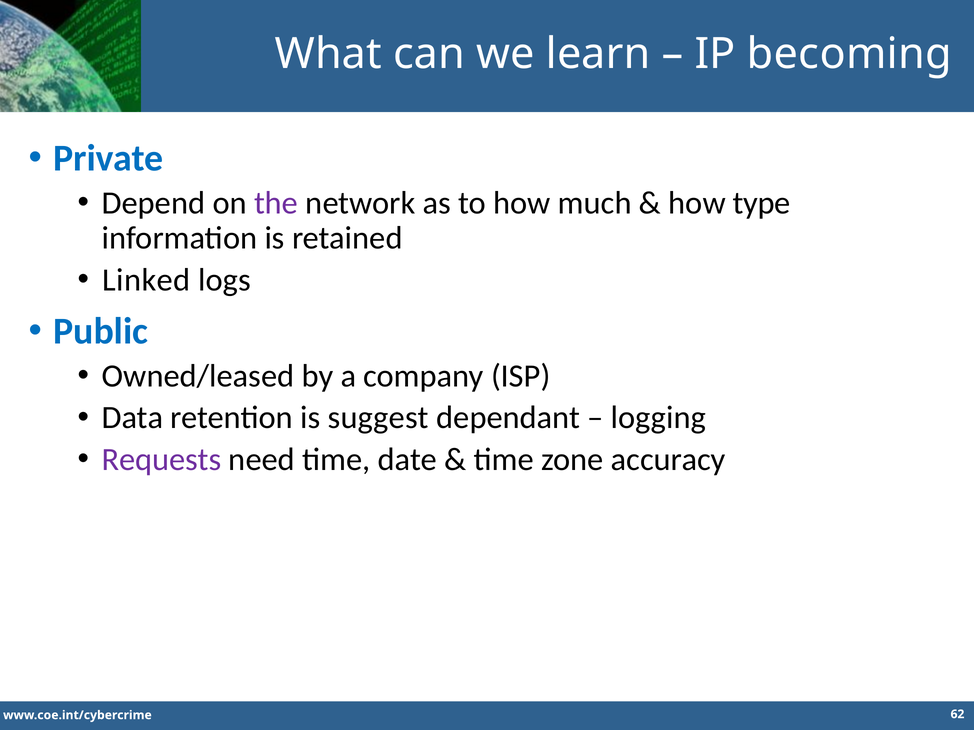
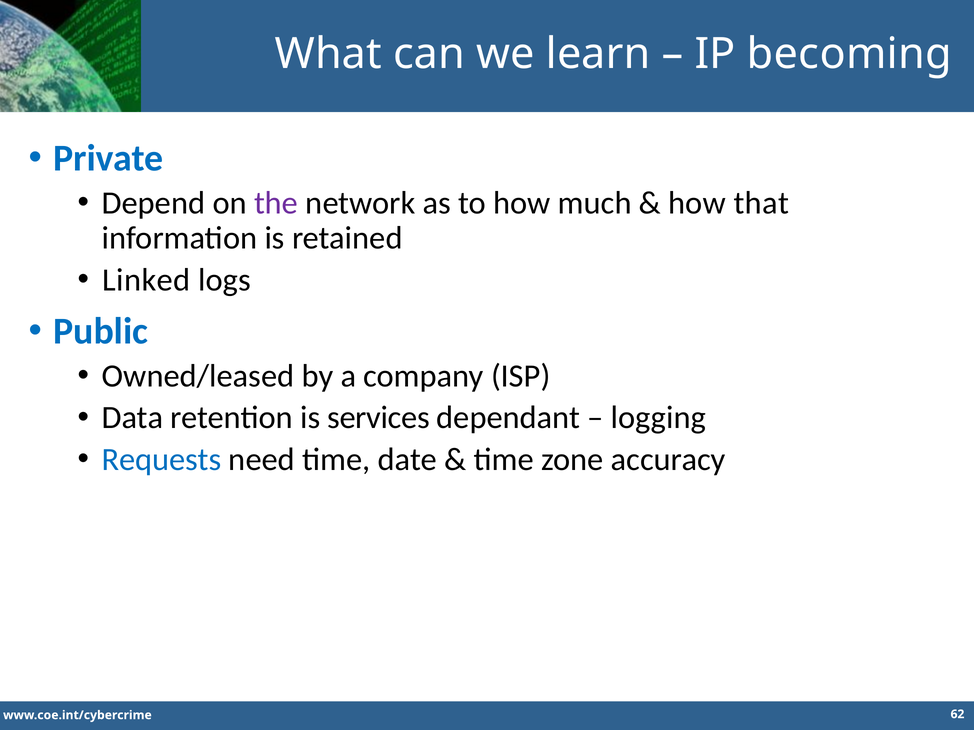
type: type -> that (761, 203)
suggest: suggest -> services (379, 418)
Requests colour: purple -> blue (162, 460)
